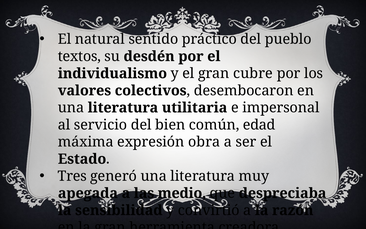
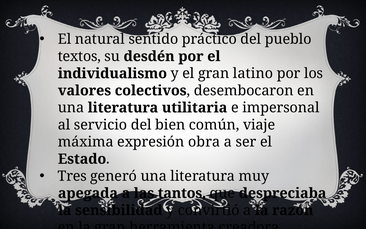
cubre: cubre -> latino (253, 73)
edad: edad -> viaje (259, 125)
medio: medio -> tantos (182, 193)
